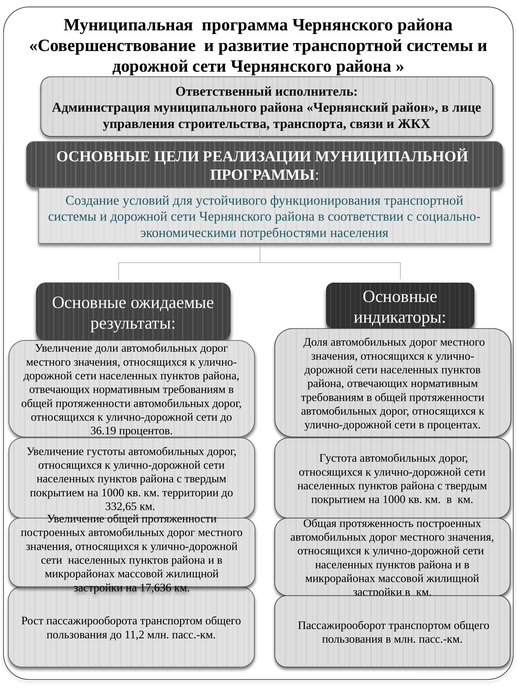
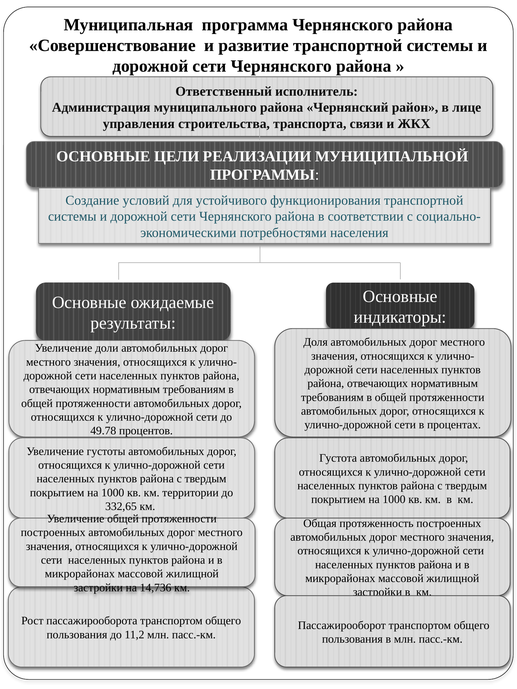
36.19: 36.19 -> 49.78 (103, 431)
17,636: 17,636 -> 14,736 (156, 588)
